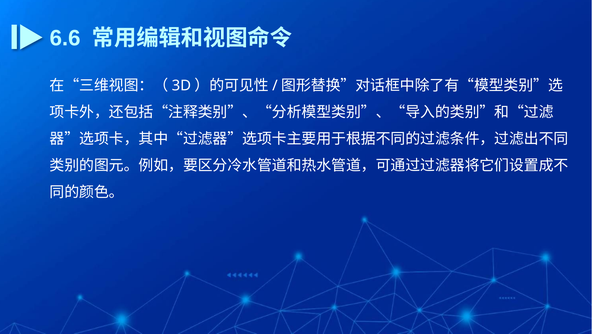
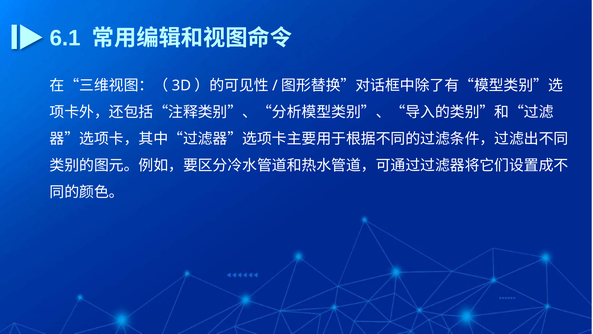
6.6: 6.6 -> 6.1 (65, 38)
